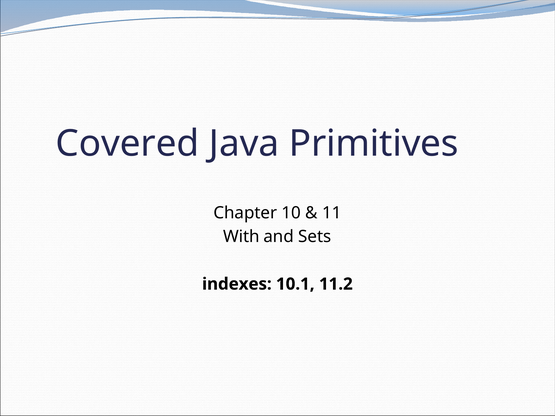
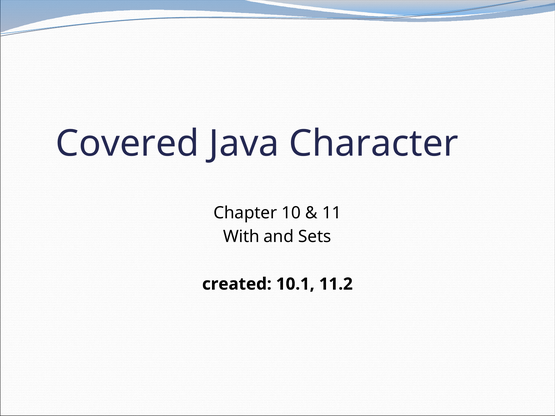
Primitives: Primitives -> Character (374, 144)
indexes: indexes -> created (237, 284)
